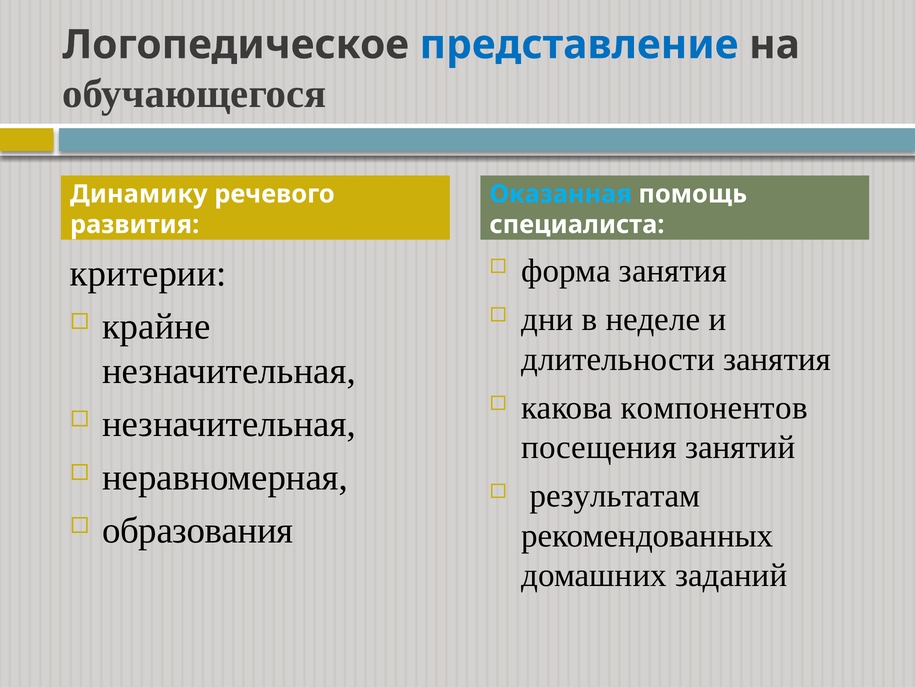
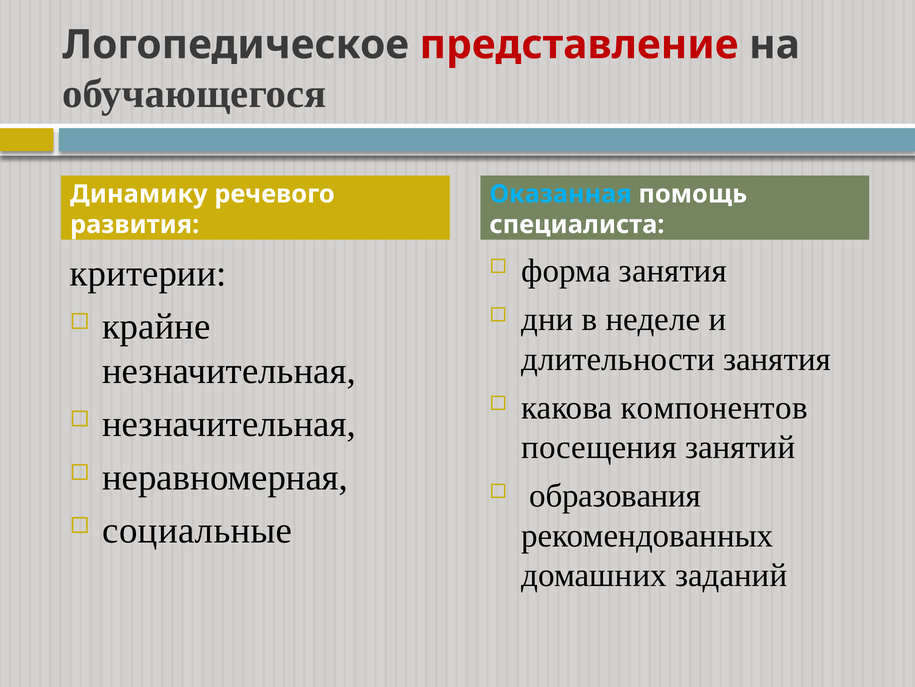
представление colour: blue -> red (579, 45)
результатам: результатам -> образования (615, 495)
образования: образования -> социальные (197, 530)
